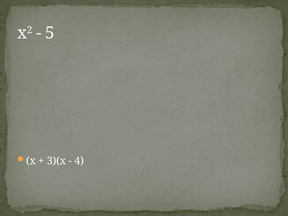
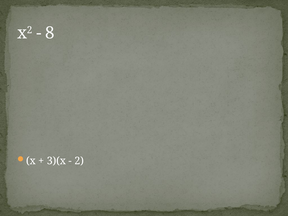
5: 5 -> 8 (50, 33)
4: 4 -> 2 (79, 161)
